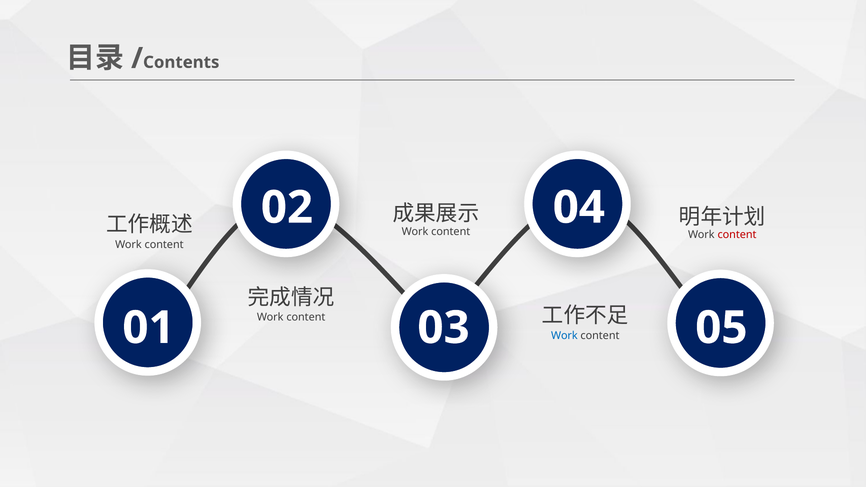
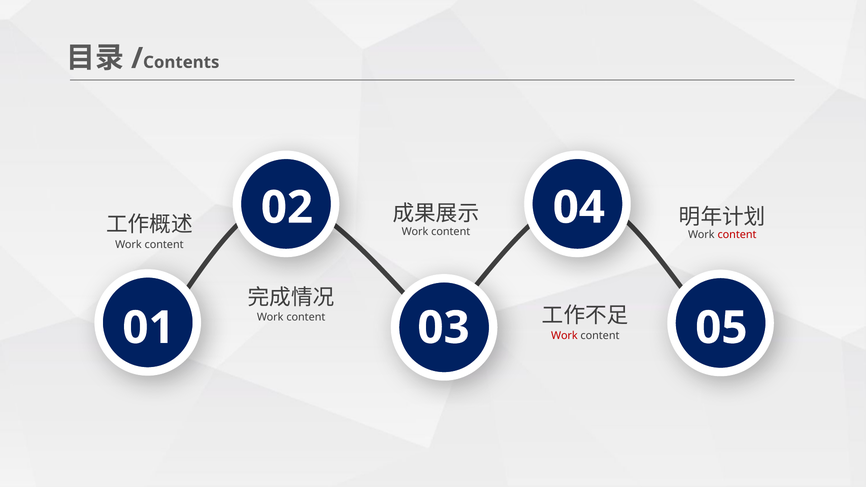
Work colour: blue -> red (564, 336)
